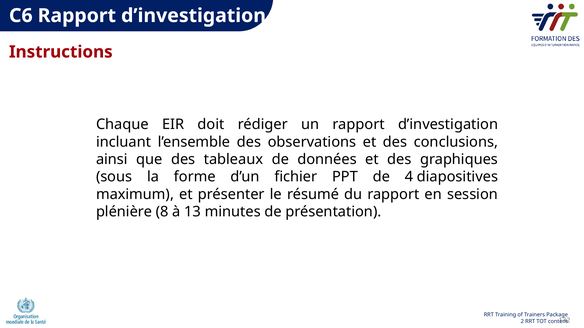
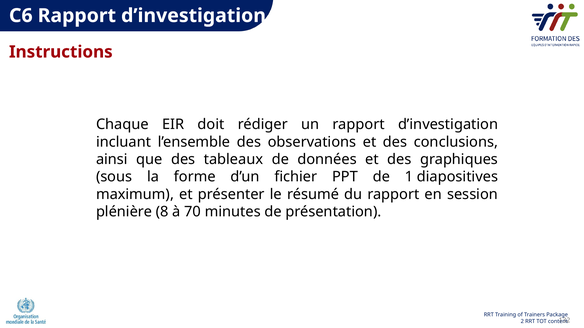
4: 4 -> 1 (409, 177)
13: 13 -> 70 (193, 212)
